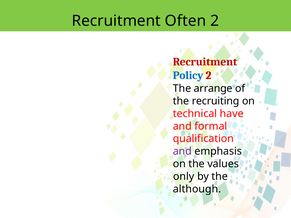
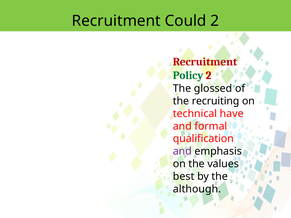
Often: Often -> Could (186, 21)
Policy colour: blue -> green (188, 75)
arrange: arrange -> glossed (213, 88)
only: only -> best (184, 177)
